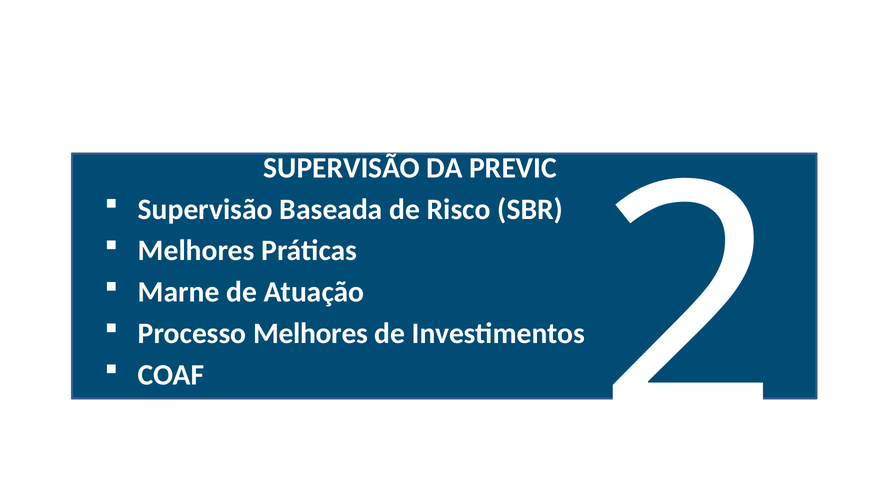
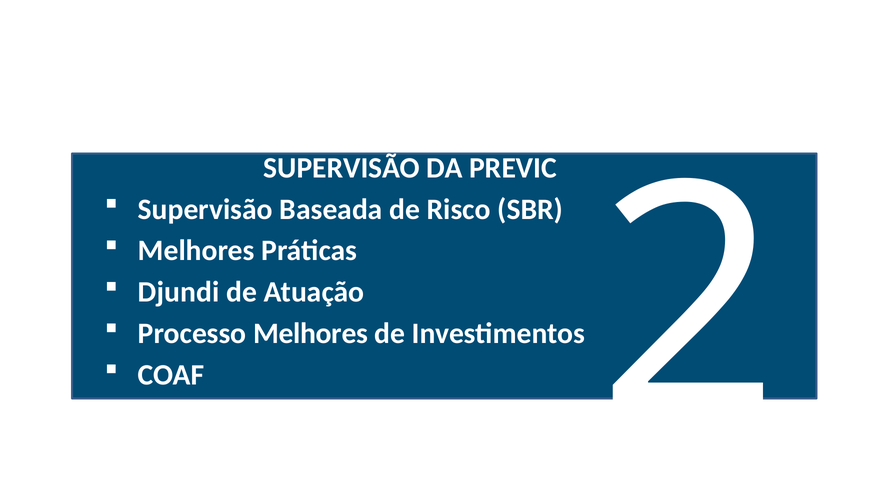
Marne: Marne -> Djundi (179, 292)
